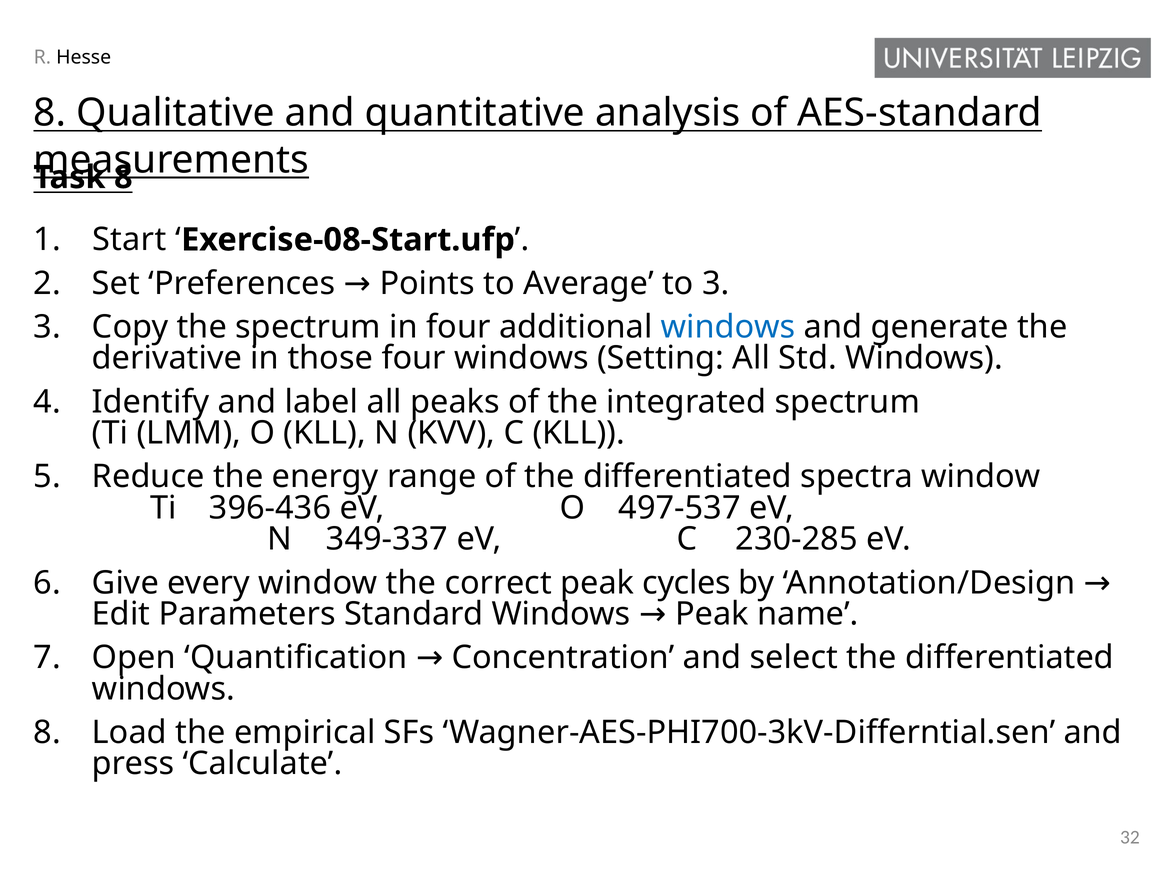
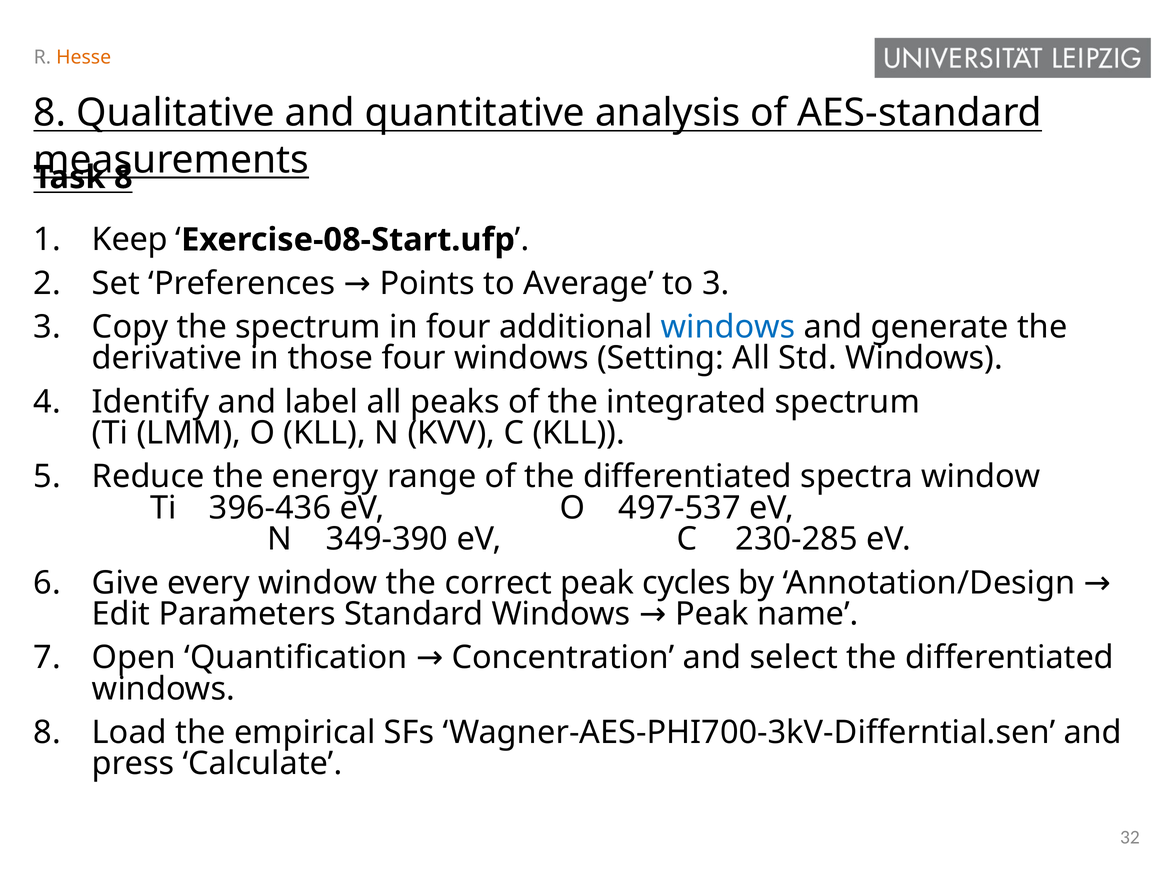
Hesse colour: black -> orange (84, 58)
Start: Start -> Keep (130, 240)
349-337: 349-337 -> 349-390 (387, 539)
